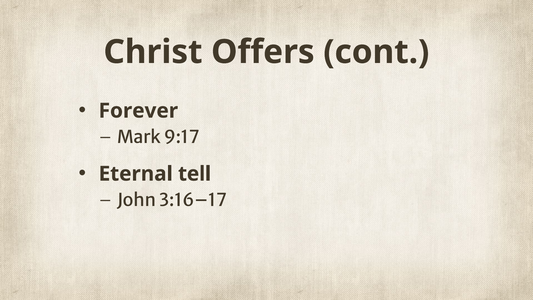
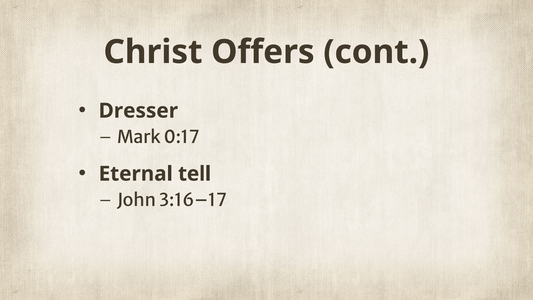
Forever: Forever -> Dresser (138, 111)
9:17: 9:17 -> 0:17 (182, 137)
